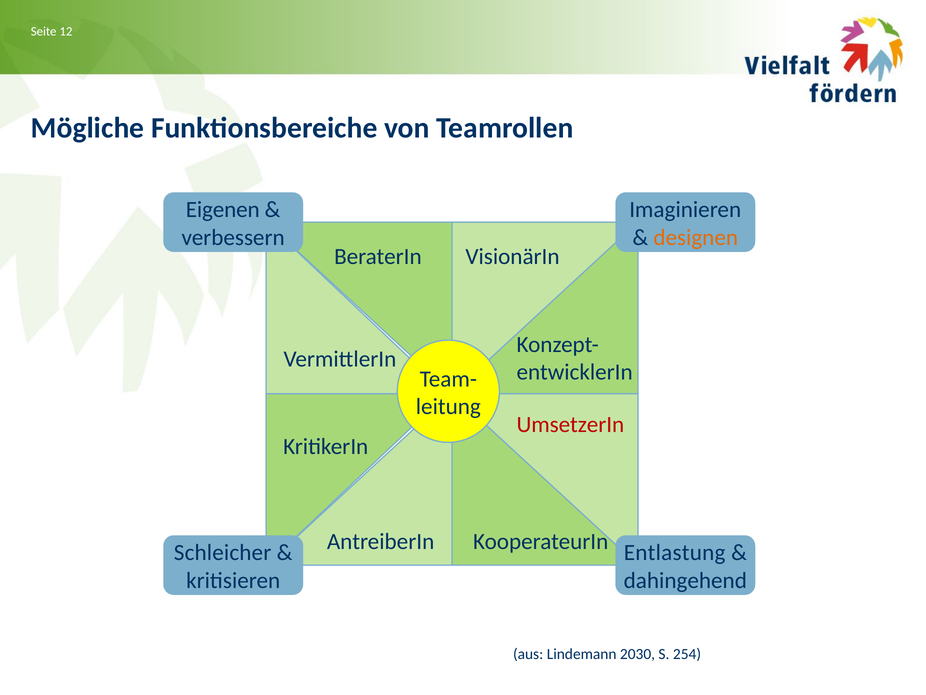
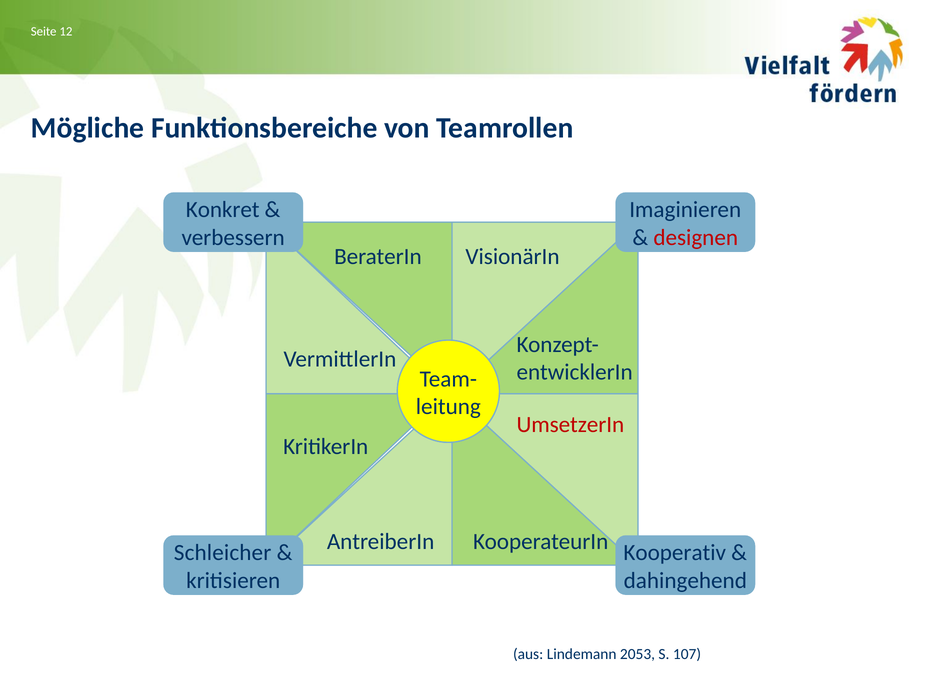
Eigenen: Eigenen -> Konkret (223, 210)
designen colour: orange -> red (696, 237)
Entlastung: Entlastung -> Kooperativ (675, 552)
2030: 2030 -> 2053 (638, 654)
254: 254 -> 107 (687, 654)
